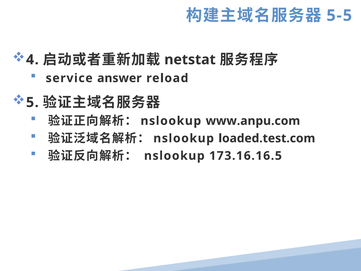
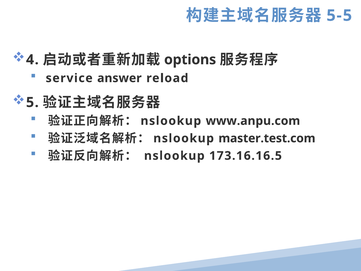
netstat: netstat -> options (190, 60)
loaded.test.com: loaded.test.com -> master.test.com (267, 138)
